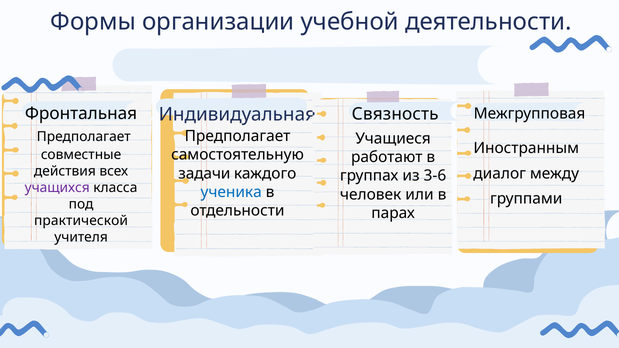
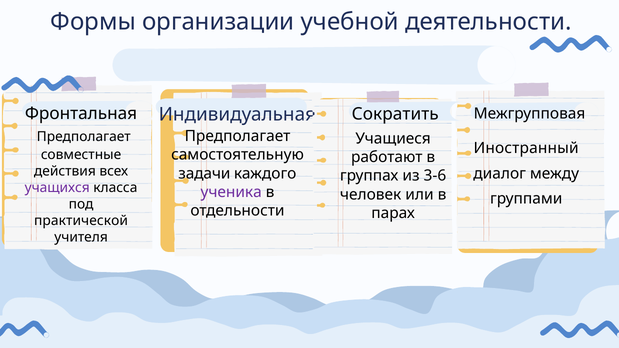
Связность: Связность -> Сократить (395, 114)
Иностранным: Иностранным -> Иностранный (526, 148)
ученика colour: blue -> purple (231, 192)
